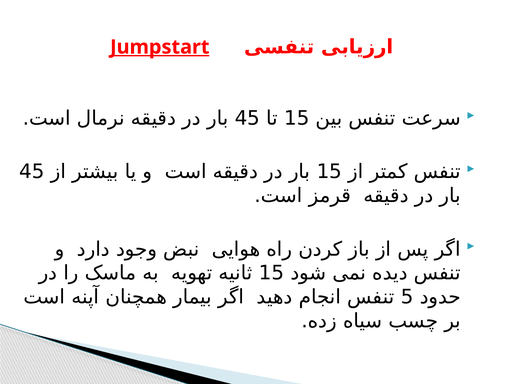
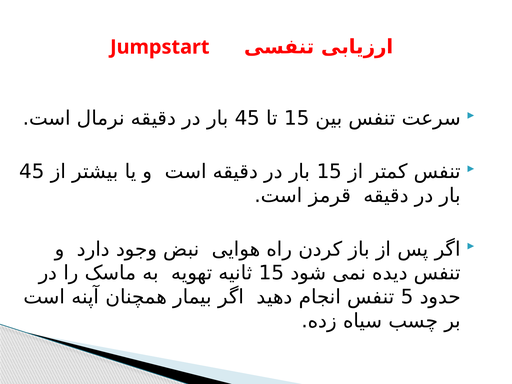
Jumpstart underline: present -> none (160, 47)
